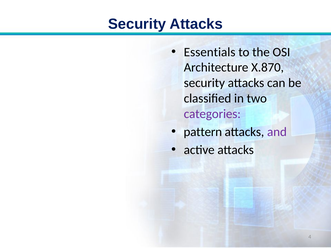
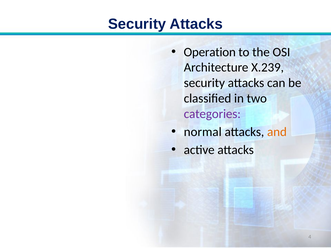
Essentials: Essentials -> Operation (210, 52)
X.870: X.870 -> X.239 (268, 68)
pattern: pattern -> normal (203, 132)
and colour: purple -> orange (277, 132)
